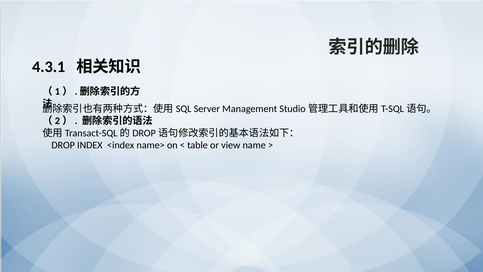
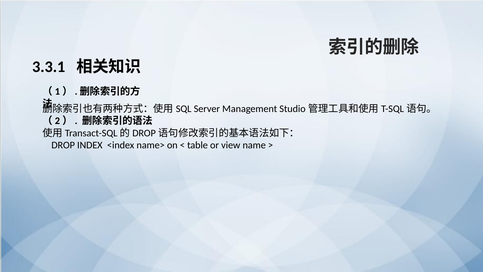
4.3.1: 4.3.1 -> 3.3.1 (49, 67)
